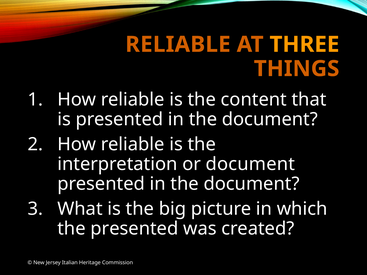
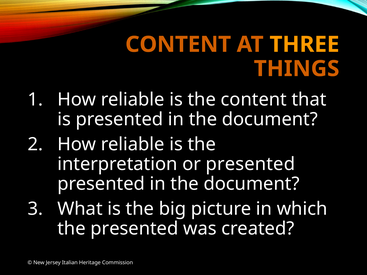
RELIABLE: RELIABLE -> CONTENT (178, 44)
or document: document -> presented (250, 164)
